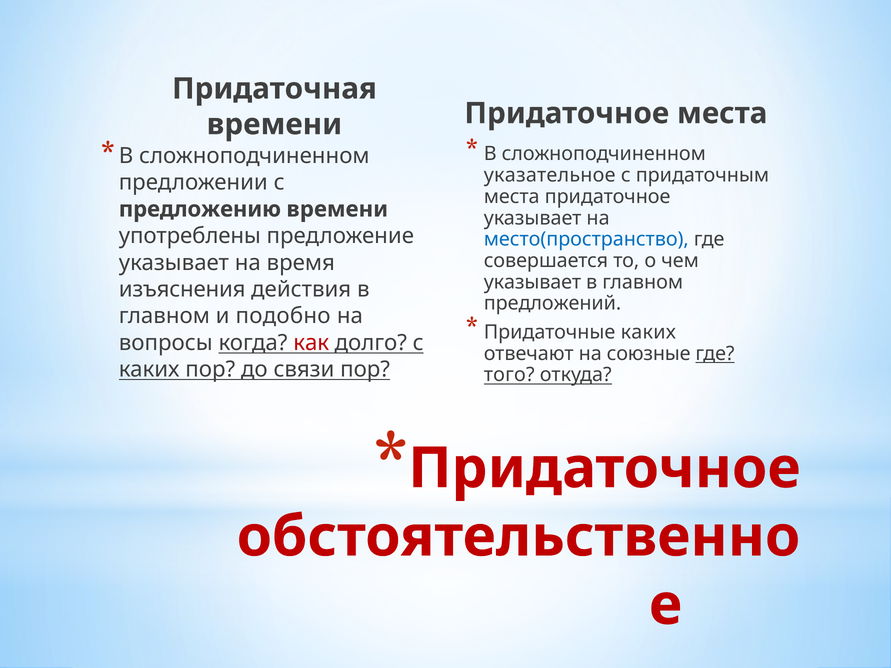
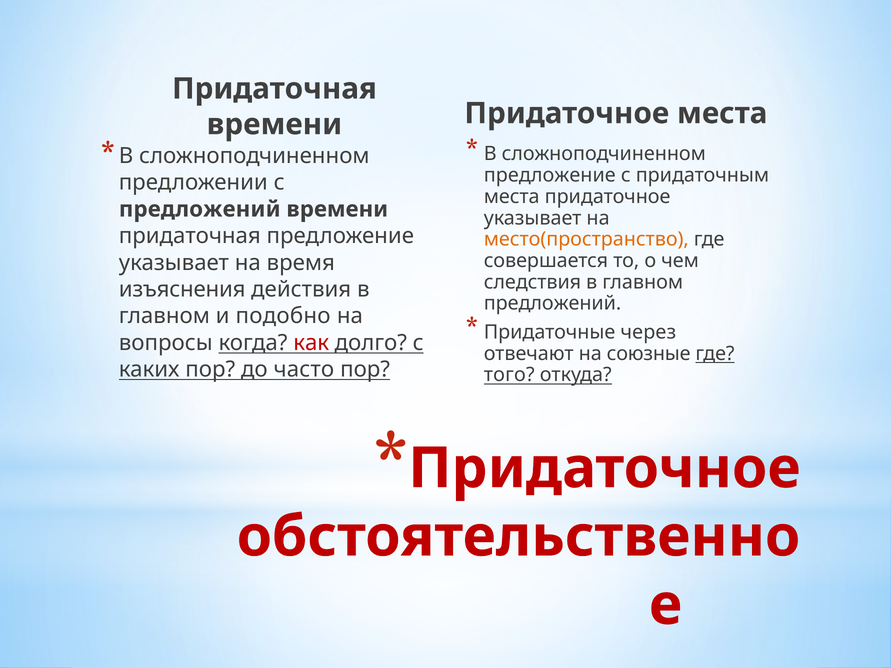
указательное: указательное -> предложение (550, 175)
предложению: предложению -> предложений (200, 209)
употреблены: употреблены -> придаточная (190, 236)
место(пространство colour: blue -> orange (586, 239)
указывает: указывает -> следствия (532, 282)
Придаточные каких: каких -> через (648, 332)
связи: связи -> часто (304, 370)
